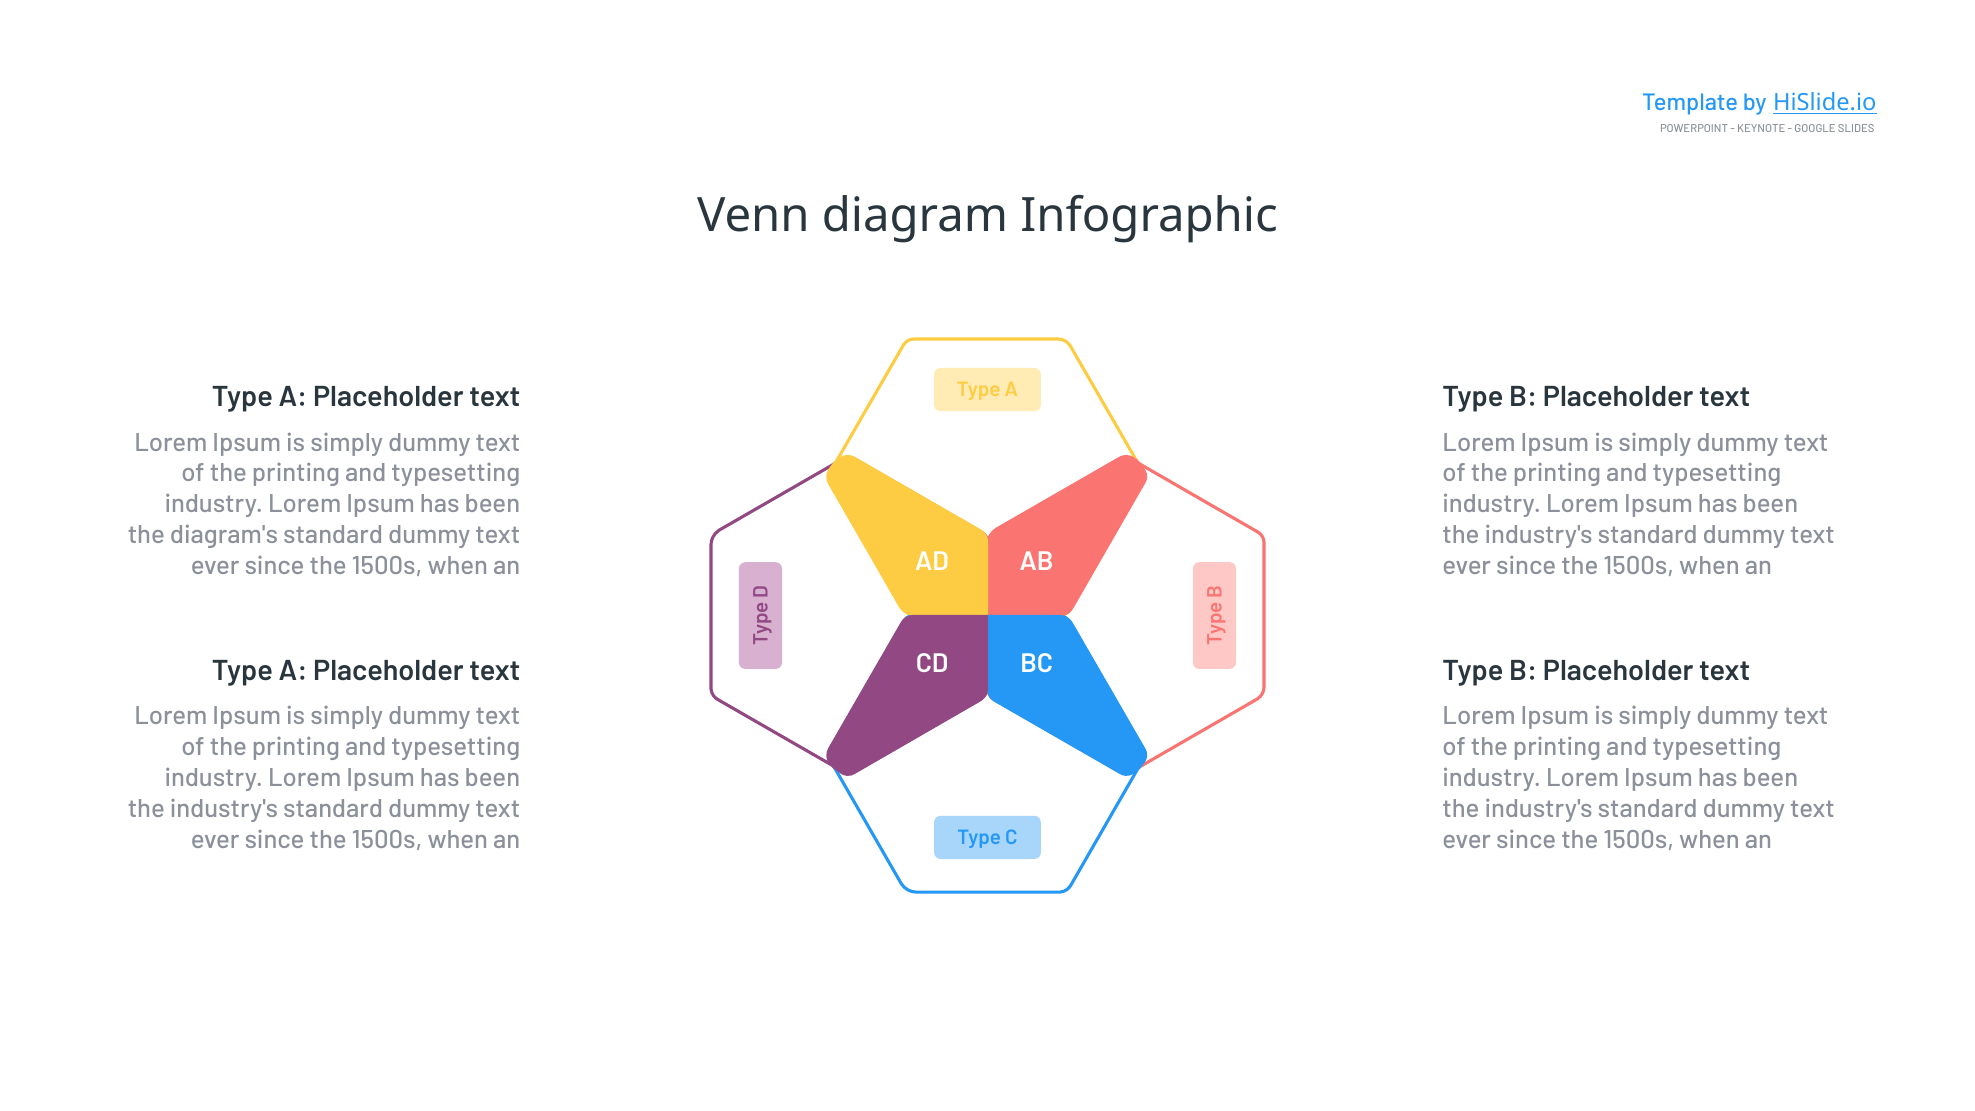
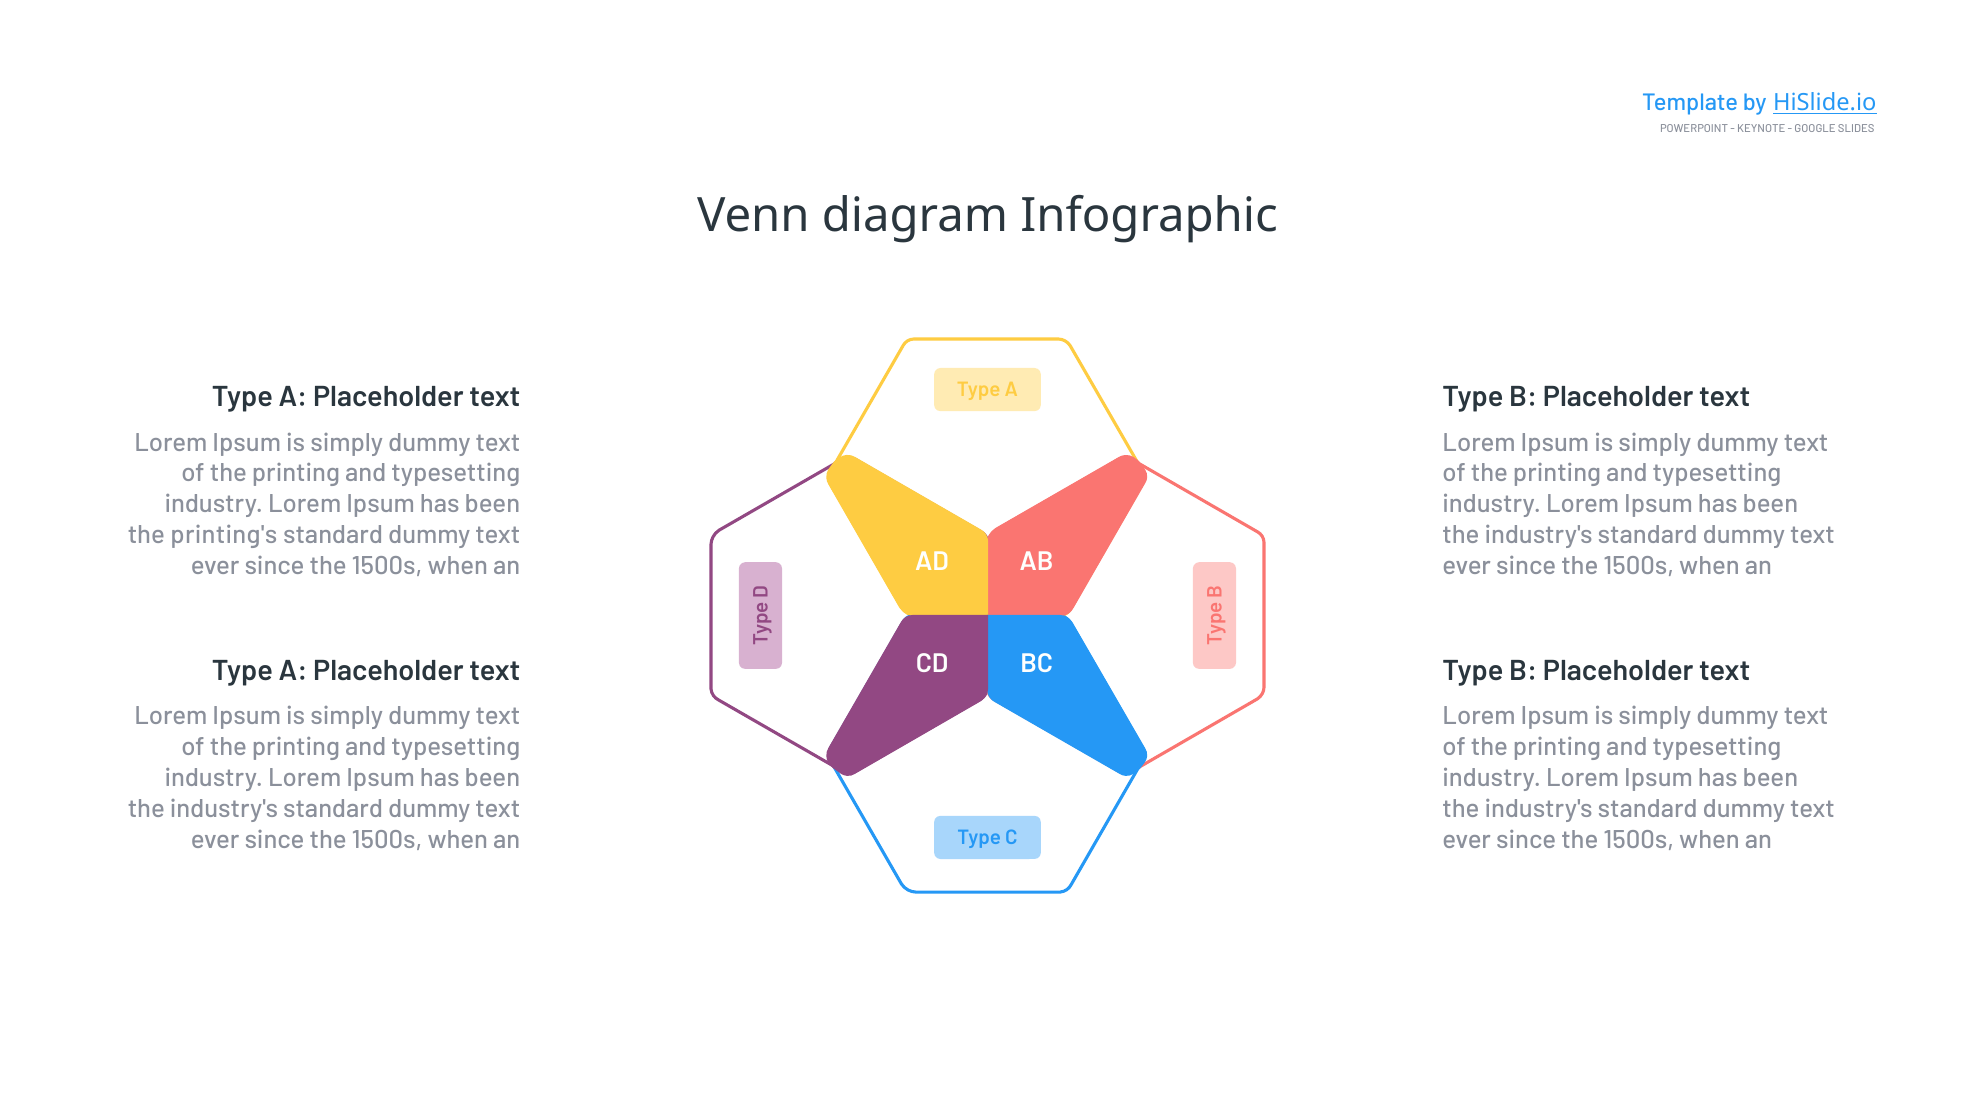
diagram's: diagram's -> printing's (224, 535)
